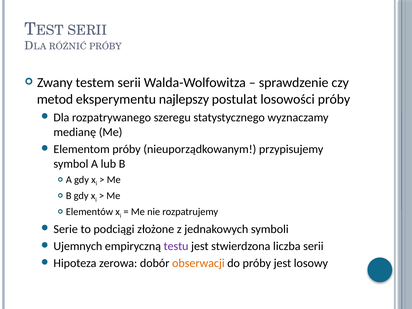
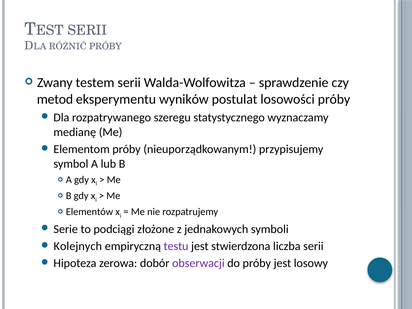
najlepszy: najlepszy -> wyników (184, 99)
Ujemnych: Ujemnych -> Kolejnych (78, 246)
obserwacji colour: orange -> purple (198, 263)
